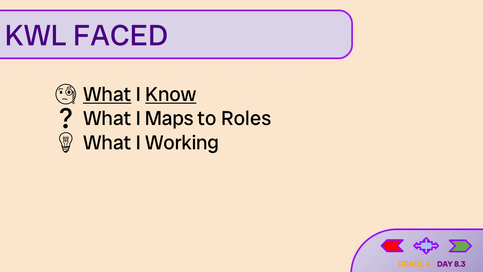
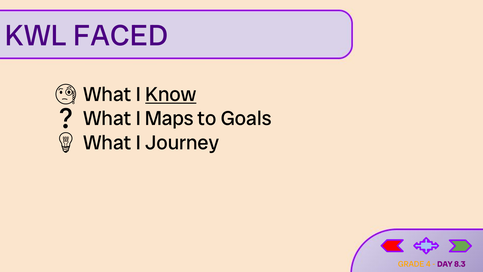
What underline: present -> none (107, 94)
Roles: Roles -> Goals (246, 119)
Working: Working -> Journey (182, 143)
